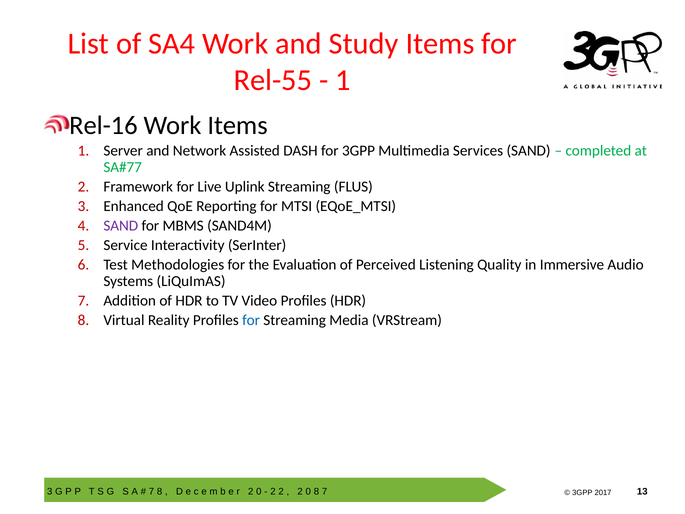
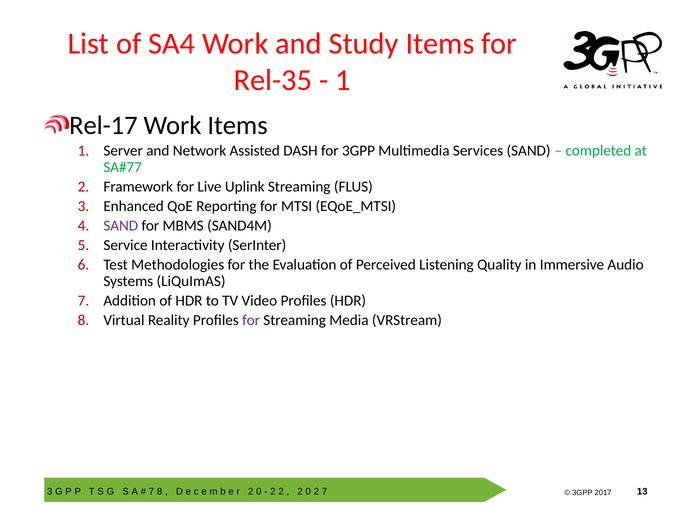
Rel-55: Rel-55 -> Rel-35 (273, 80)
Rel-16: Rel-16 -> Rel-17 (103, 125)
for colour: blue -> purple (251, 320)
8: 8 -> 2 (316, 491)
